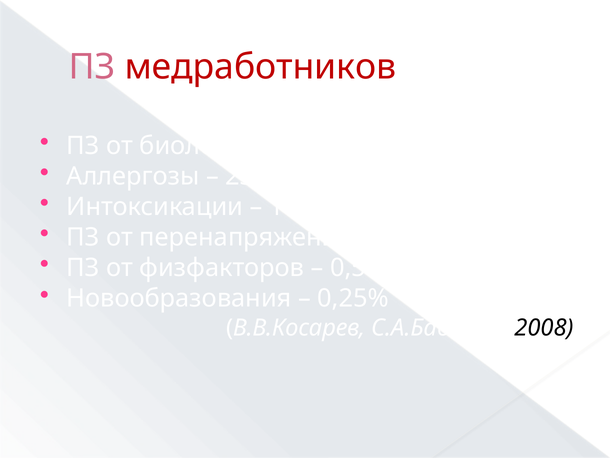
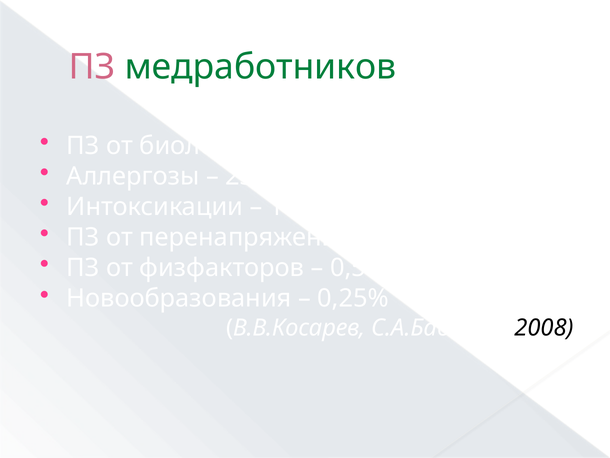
медработников colour: red -> green (260, 67)
